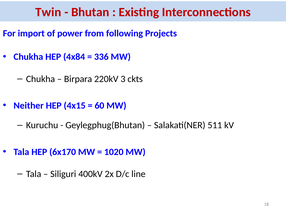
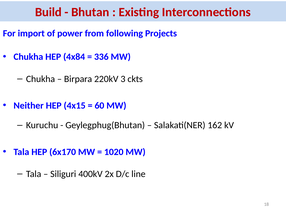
Twin: Twin -> Build (48, 12)
511: 511 -> 162 (215, 126)
